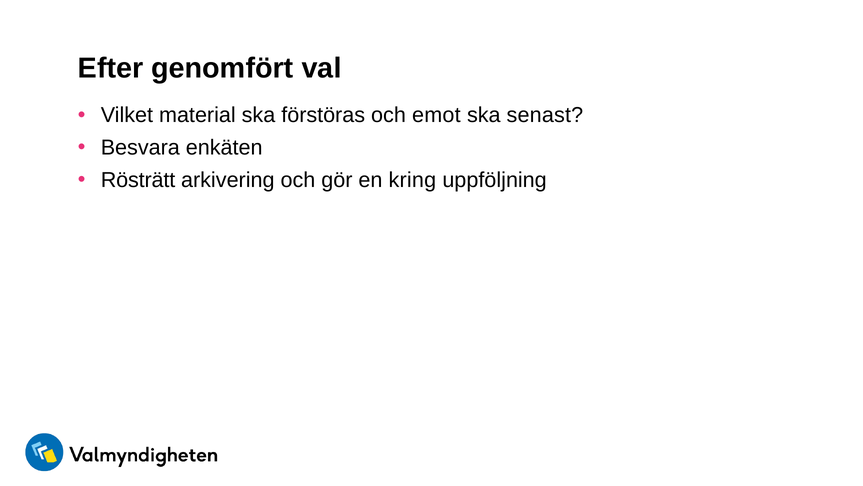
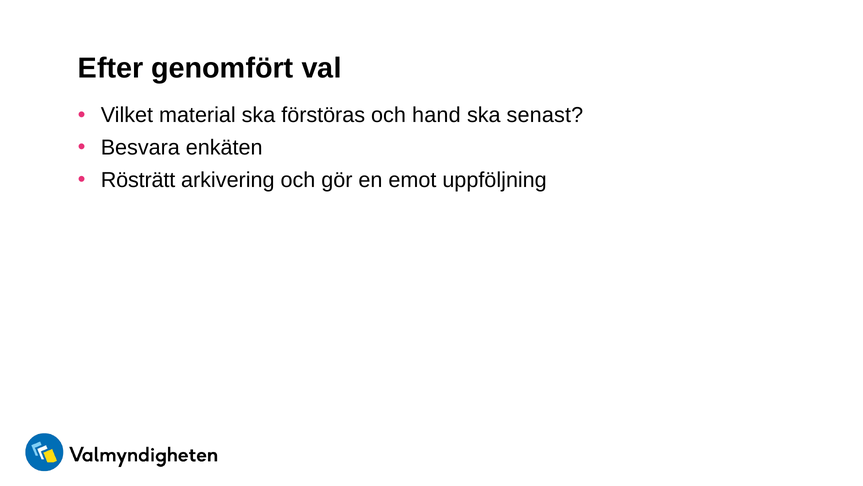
emot: emot -> hand (436, 115)
kring: kring -> emot (412, 180)
